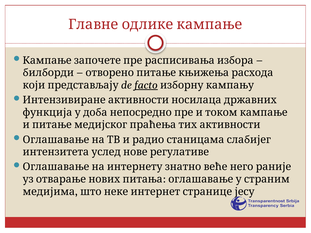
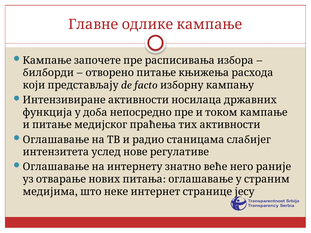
facto underline: present -> none (146, 85)
